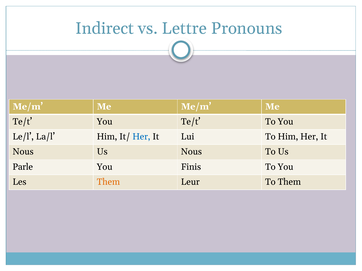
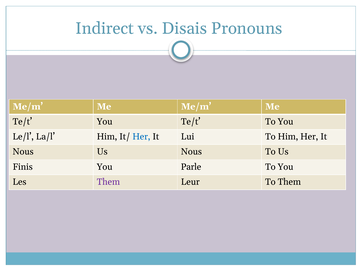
Lettre: Lettre -> Disais (184, 28)
Parle: Parle -> Finis (23, 167)
Finis: Finis -> Parle (191, 167)
Them colour: orange -> purple (108, 182)
